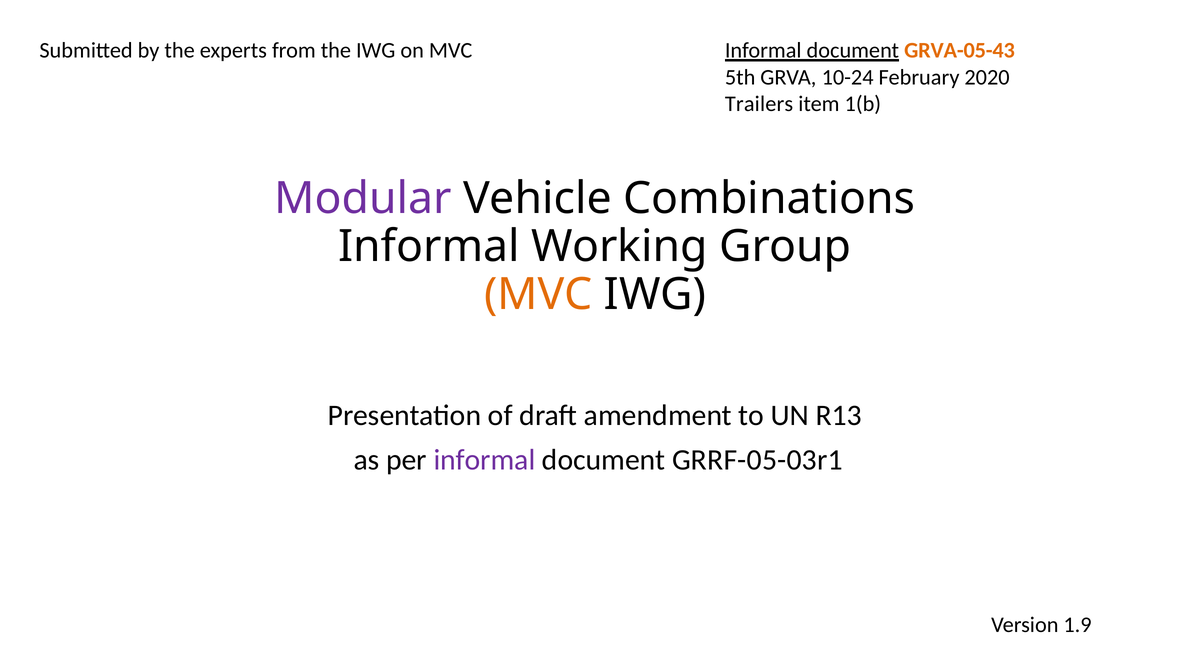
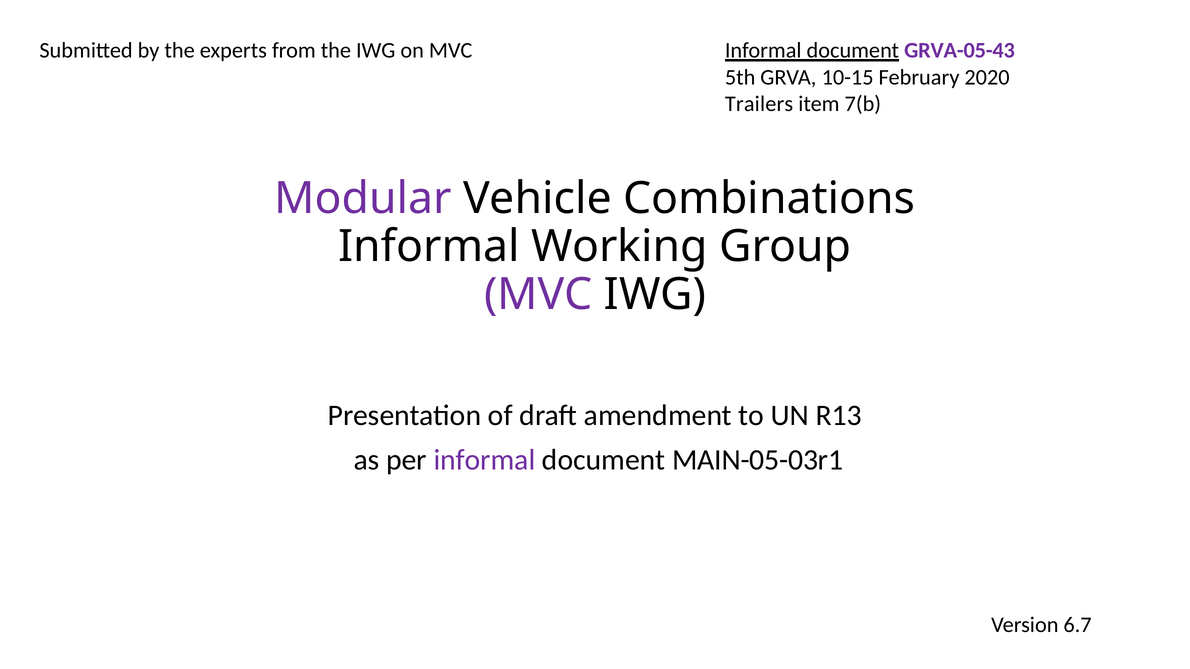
GRVA-05-43 colour: orange -> purple (959, 50)
10-24: 10-24 -> 10-15 (848, 77)
1(b: 1(b -> 7(b (863, 104)
MVC colour: orange -> purple (538, 295)
GRRF-05-03r1: GRRF-05-03r1 -> MAIN-05-03r1 (758, 460)
1.9: 1.9 -> 6.7 (1078, 625)
